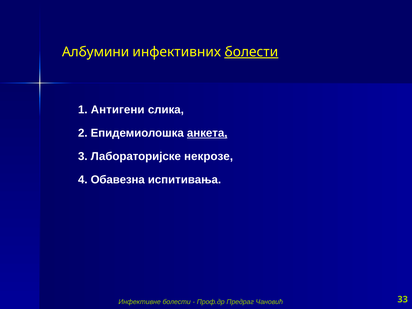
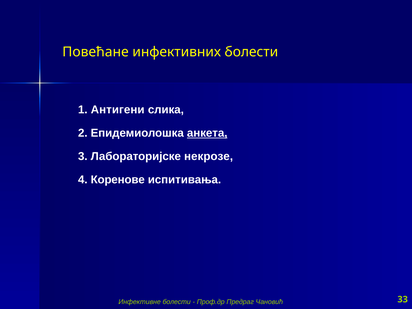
Албумини: Албумини -> Повећане (95, 52)
болести underline: present -> none (251, 52)
Обавезна: Обавезна -> Коренове (118, 180)
